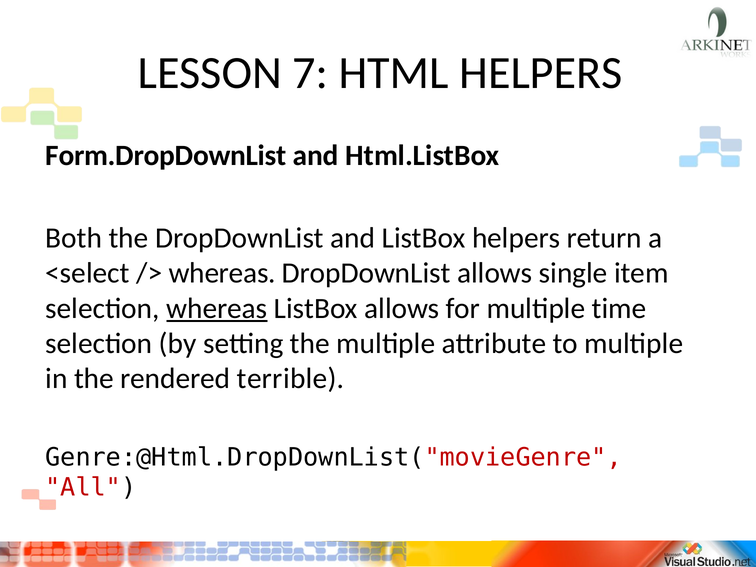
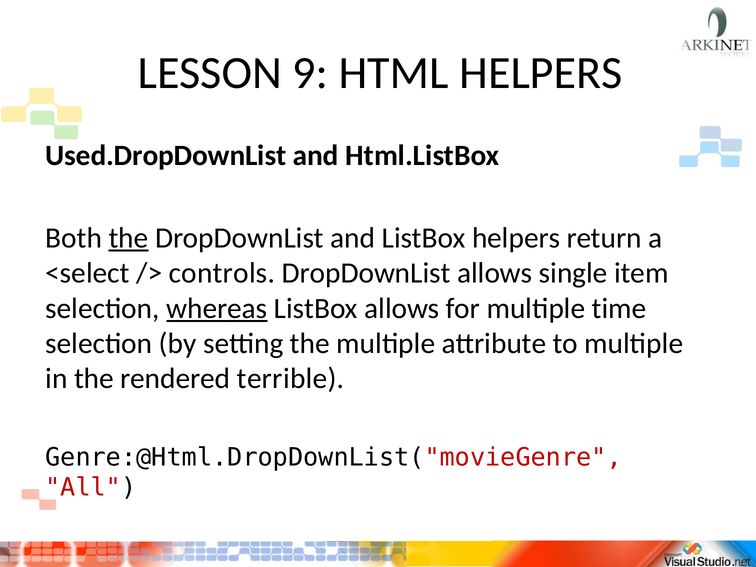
7: 7 -> 9 (310, 73)
Form.DropDownList: Form.DropDownList -> Used.DropDownList (166, 156)
the underline: none -> present (129, 238)
whereas: whereas -> controls (222, 273)
